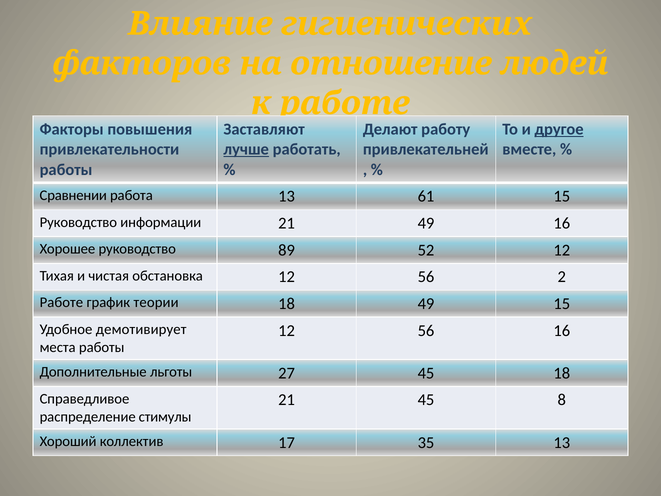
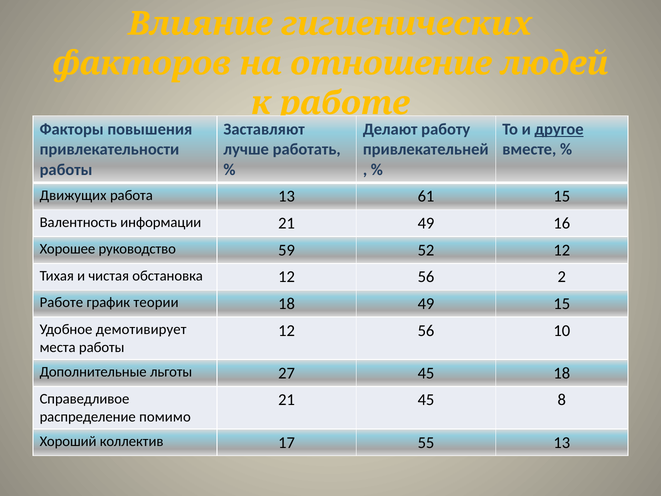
лучше underline: present -> none (246, 149)
Сравнении: Сравнении -> Движущих (73, 195)
Руководство: Руководство -> Валентность (78, 222)
89: 89 -> 59 (287, 250)
56 16: 16 -> 10 (562, 330)
стимулы: стимулы -> помимо (165, 417)
35: 35 -> 55 (426, 442)
